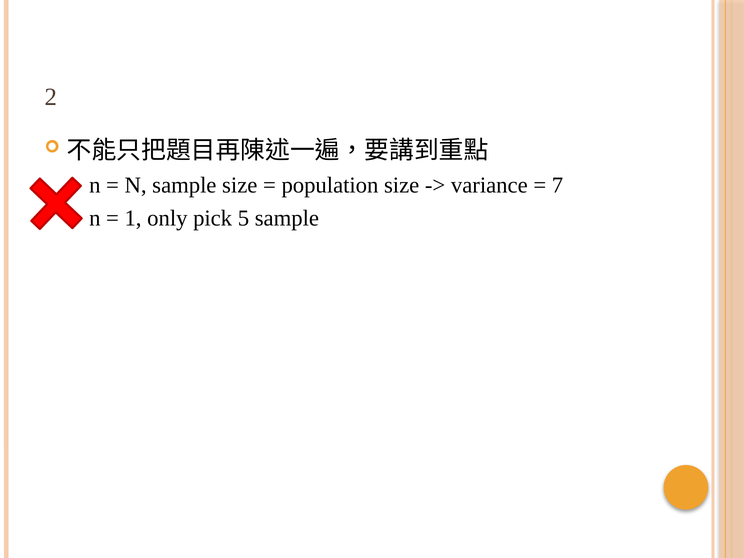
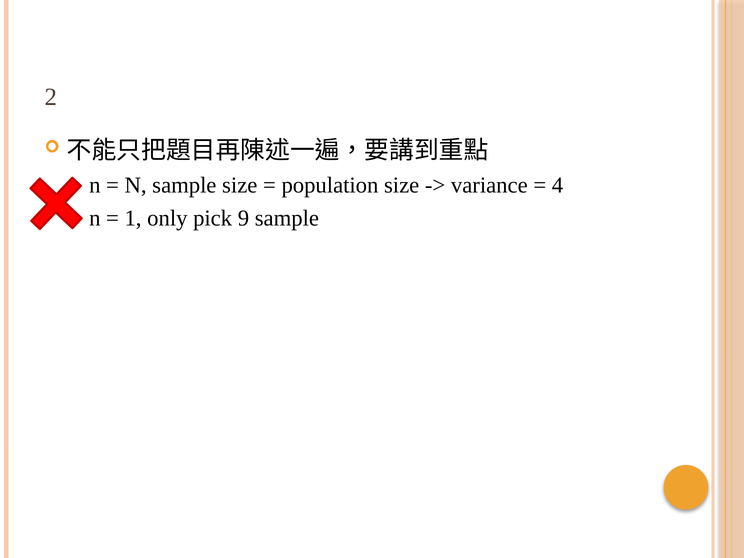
7: 7 -> 4 (558, 185)
5: 5 -> 9 (244, 218)
